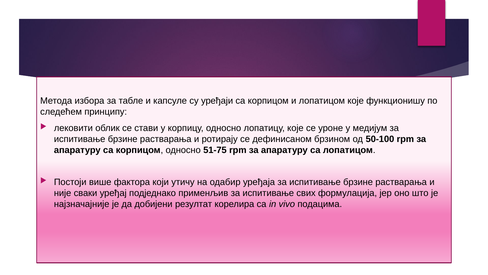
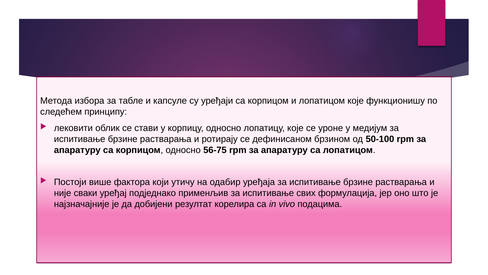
51-75: 51-75 -> 56-75 (215, 150)
